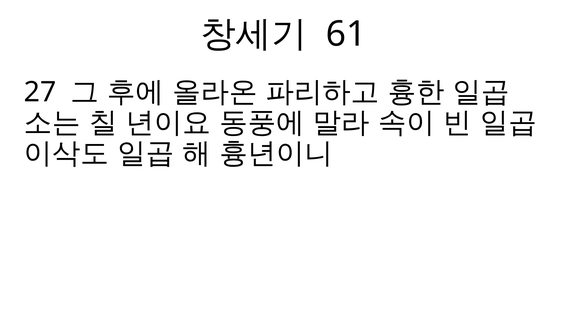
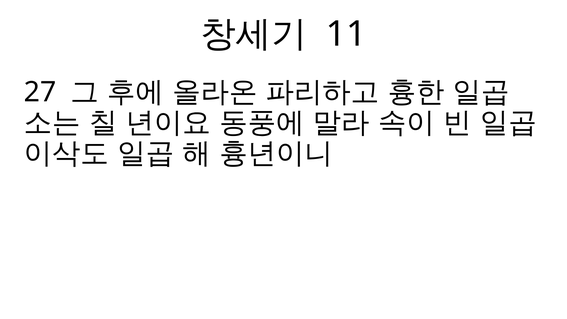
61: 61 -> 11 (346, 34)
